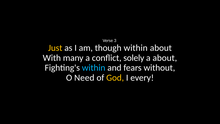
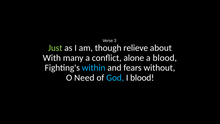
Just colour: yellow -> light green (55, 48)
though within: within -> relieve (136, 48)
solely: solely -> alone (134, 58)
a about: about -> blood (165, 58)
God colour: yellow -> light blue (115, 78)
I every: every -> blood (142, 78)
